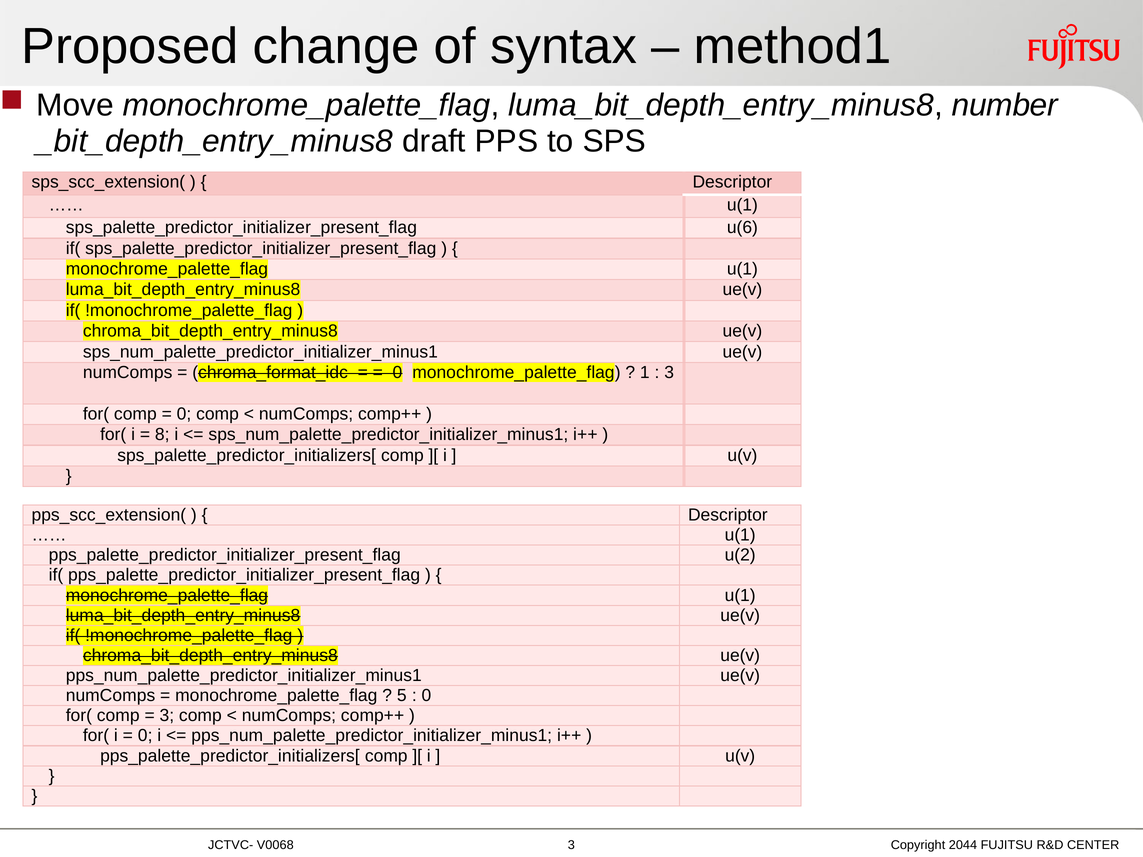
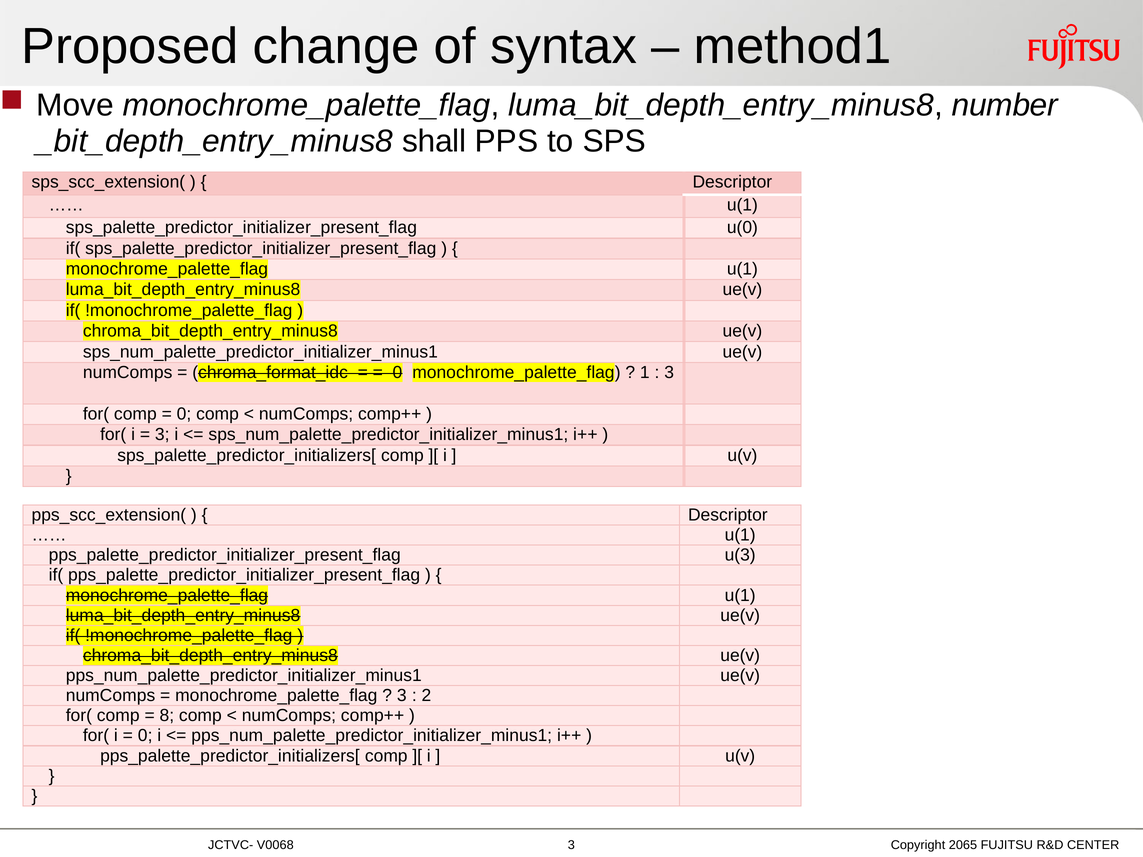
draft: draft -> shall (434, 141)
u(6: u(6 -> u(0 (742, 228)
8: 8 -> 3 (162, 435)
u(2: u(2 -> u(3 (740, 555)
5: 5 -> 3 (402, 696)
0: 0 -> 2 (426, 696)
3: 3 -> 8 (167, 716)
2044: 2044 -> 2065 (963, 845)
